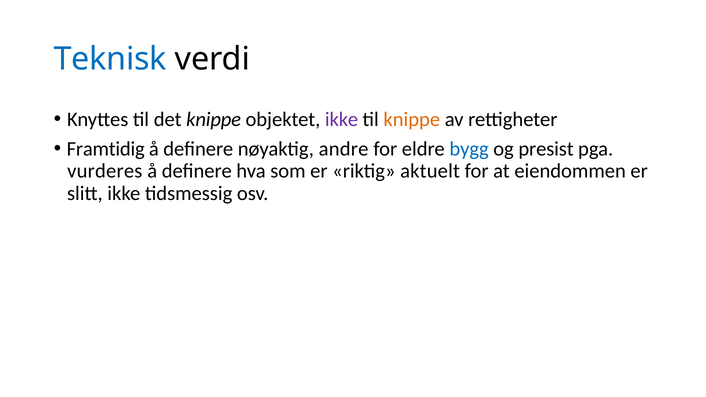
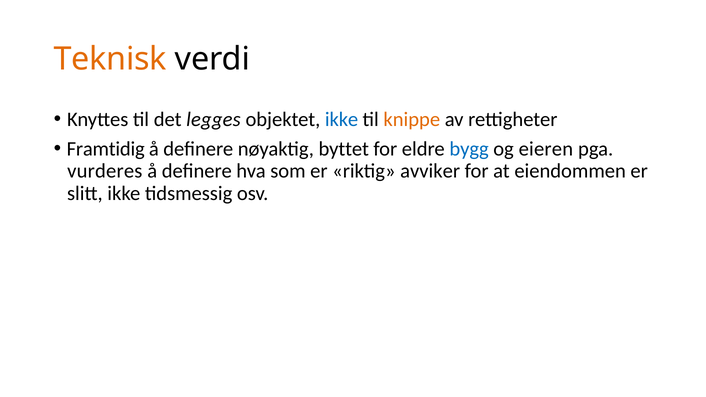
Teknisk colour: blue -> orange (110, 59)
det knippe: knippe -> legges (213, 119)
ikke colour: purple -> blue (342, 119)
andre: andre -> byttet (344, 149)
presist: presist -> eieren (546, 149)
aktuelt: aktuelt -> avviker (430, 171)
